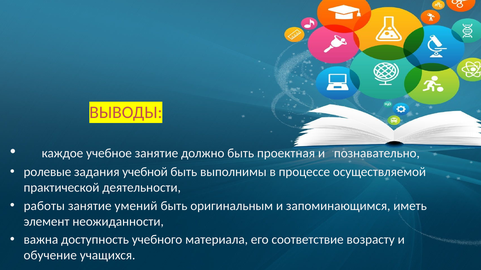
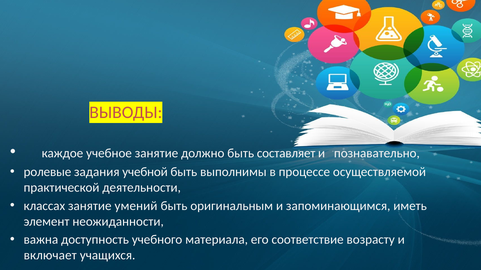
проектная: проектная -> составляет (286, 153)
работы: работы -> классах (44, 206)
обучение: обучение -> включает (50, 256)
